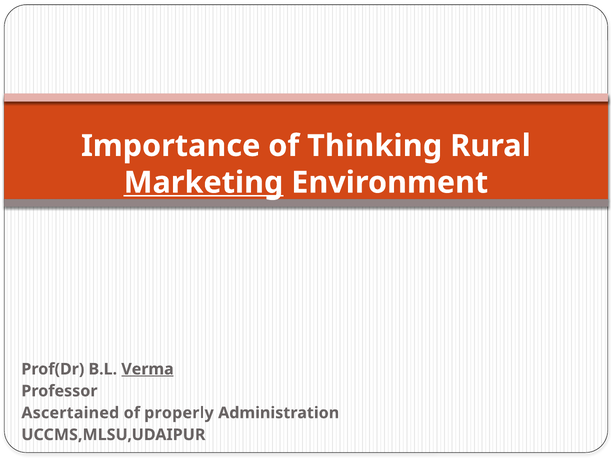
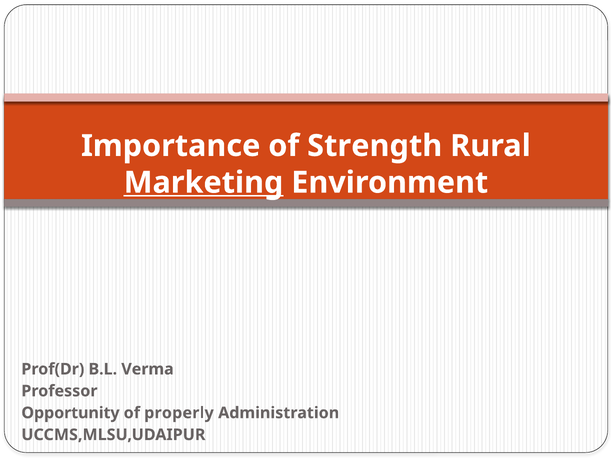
Thinking: Thinking -> Strength (375, 146)
Verma underline: present -> none (148, 369)
Ascertained: Ascertained -> Opportunity (70, 413)
